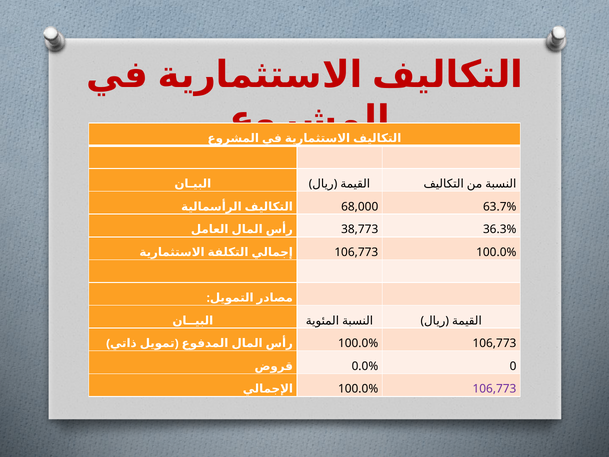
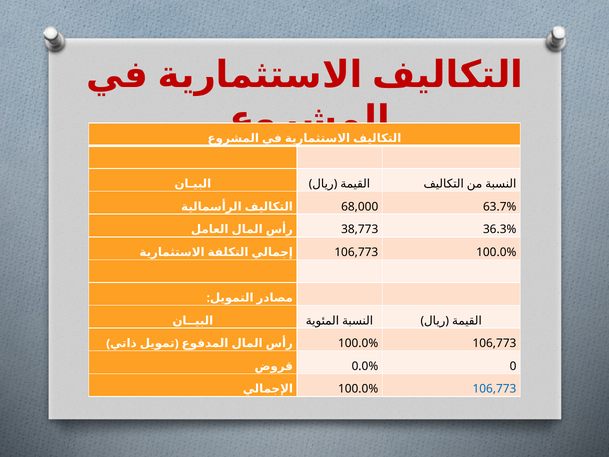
106,773 colour: purple -> blue (494, 389)
